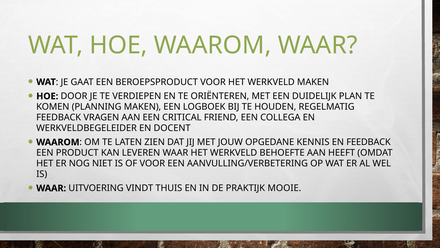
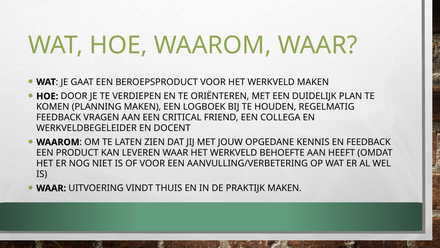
PRAKTIJK MOOIE: MOOIE -> MAKEN (284, 188)
